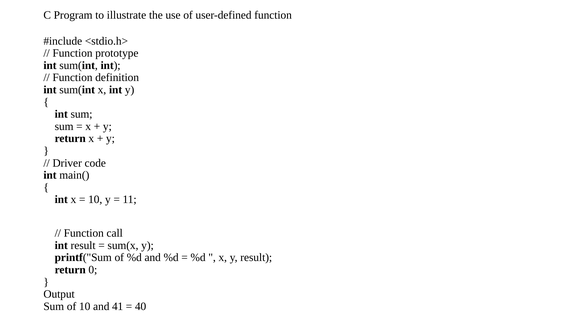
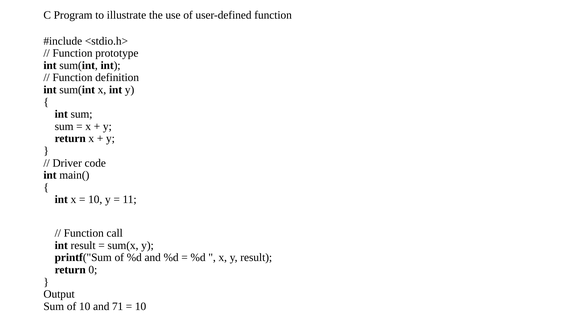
41: 41 -> 71 (118, 306)
40: 40 -> 10 (141, 306)
